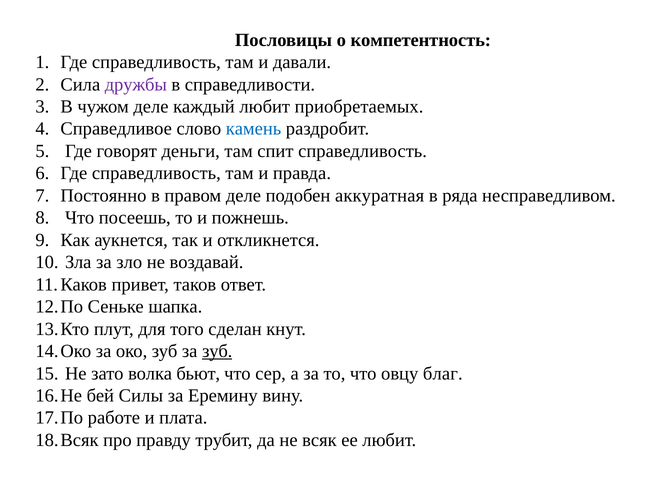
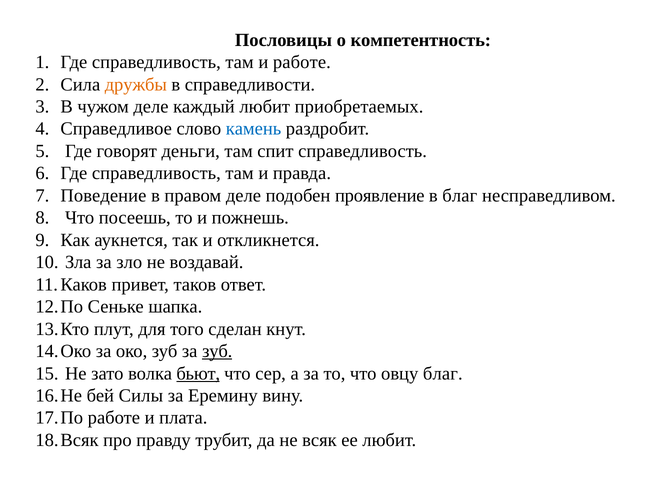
и давали: давали -> работе (302, 62)
дружбы colour: purple -> orange (136, 84)
Постоянно: Постоянно -> Поведение (103, 196)
аккуратная: аккуратная -> проявление (380, 196)
в ряда: ряда -> благ (460, 196)
бьют underline: none -> present (198, 374)
